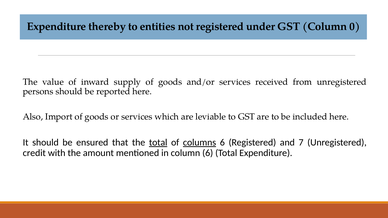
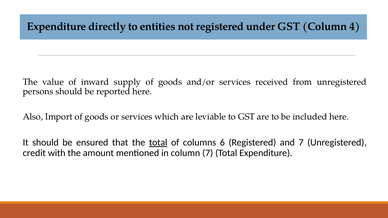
thereby: thereby -> directly (107, 27)
0: 0 -> 4 (355, 27)
columns underline: present -> none (200, 143)
column 6: 6 -> 7 (208, 153)
